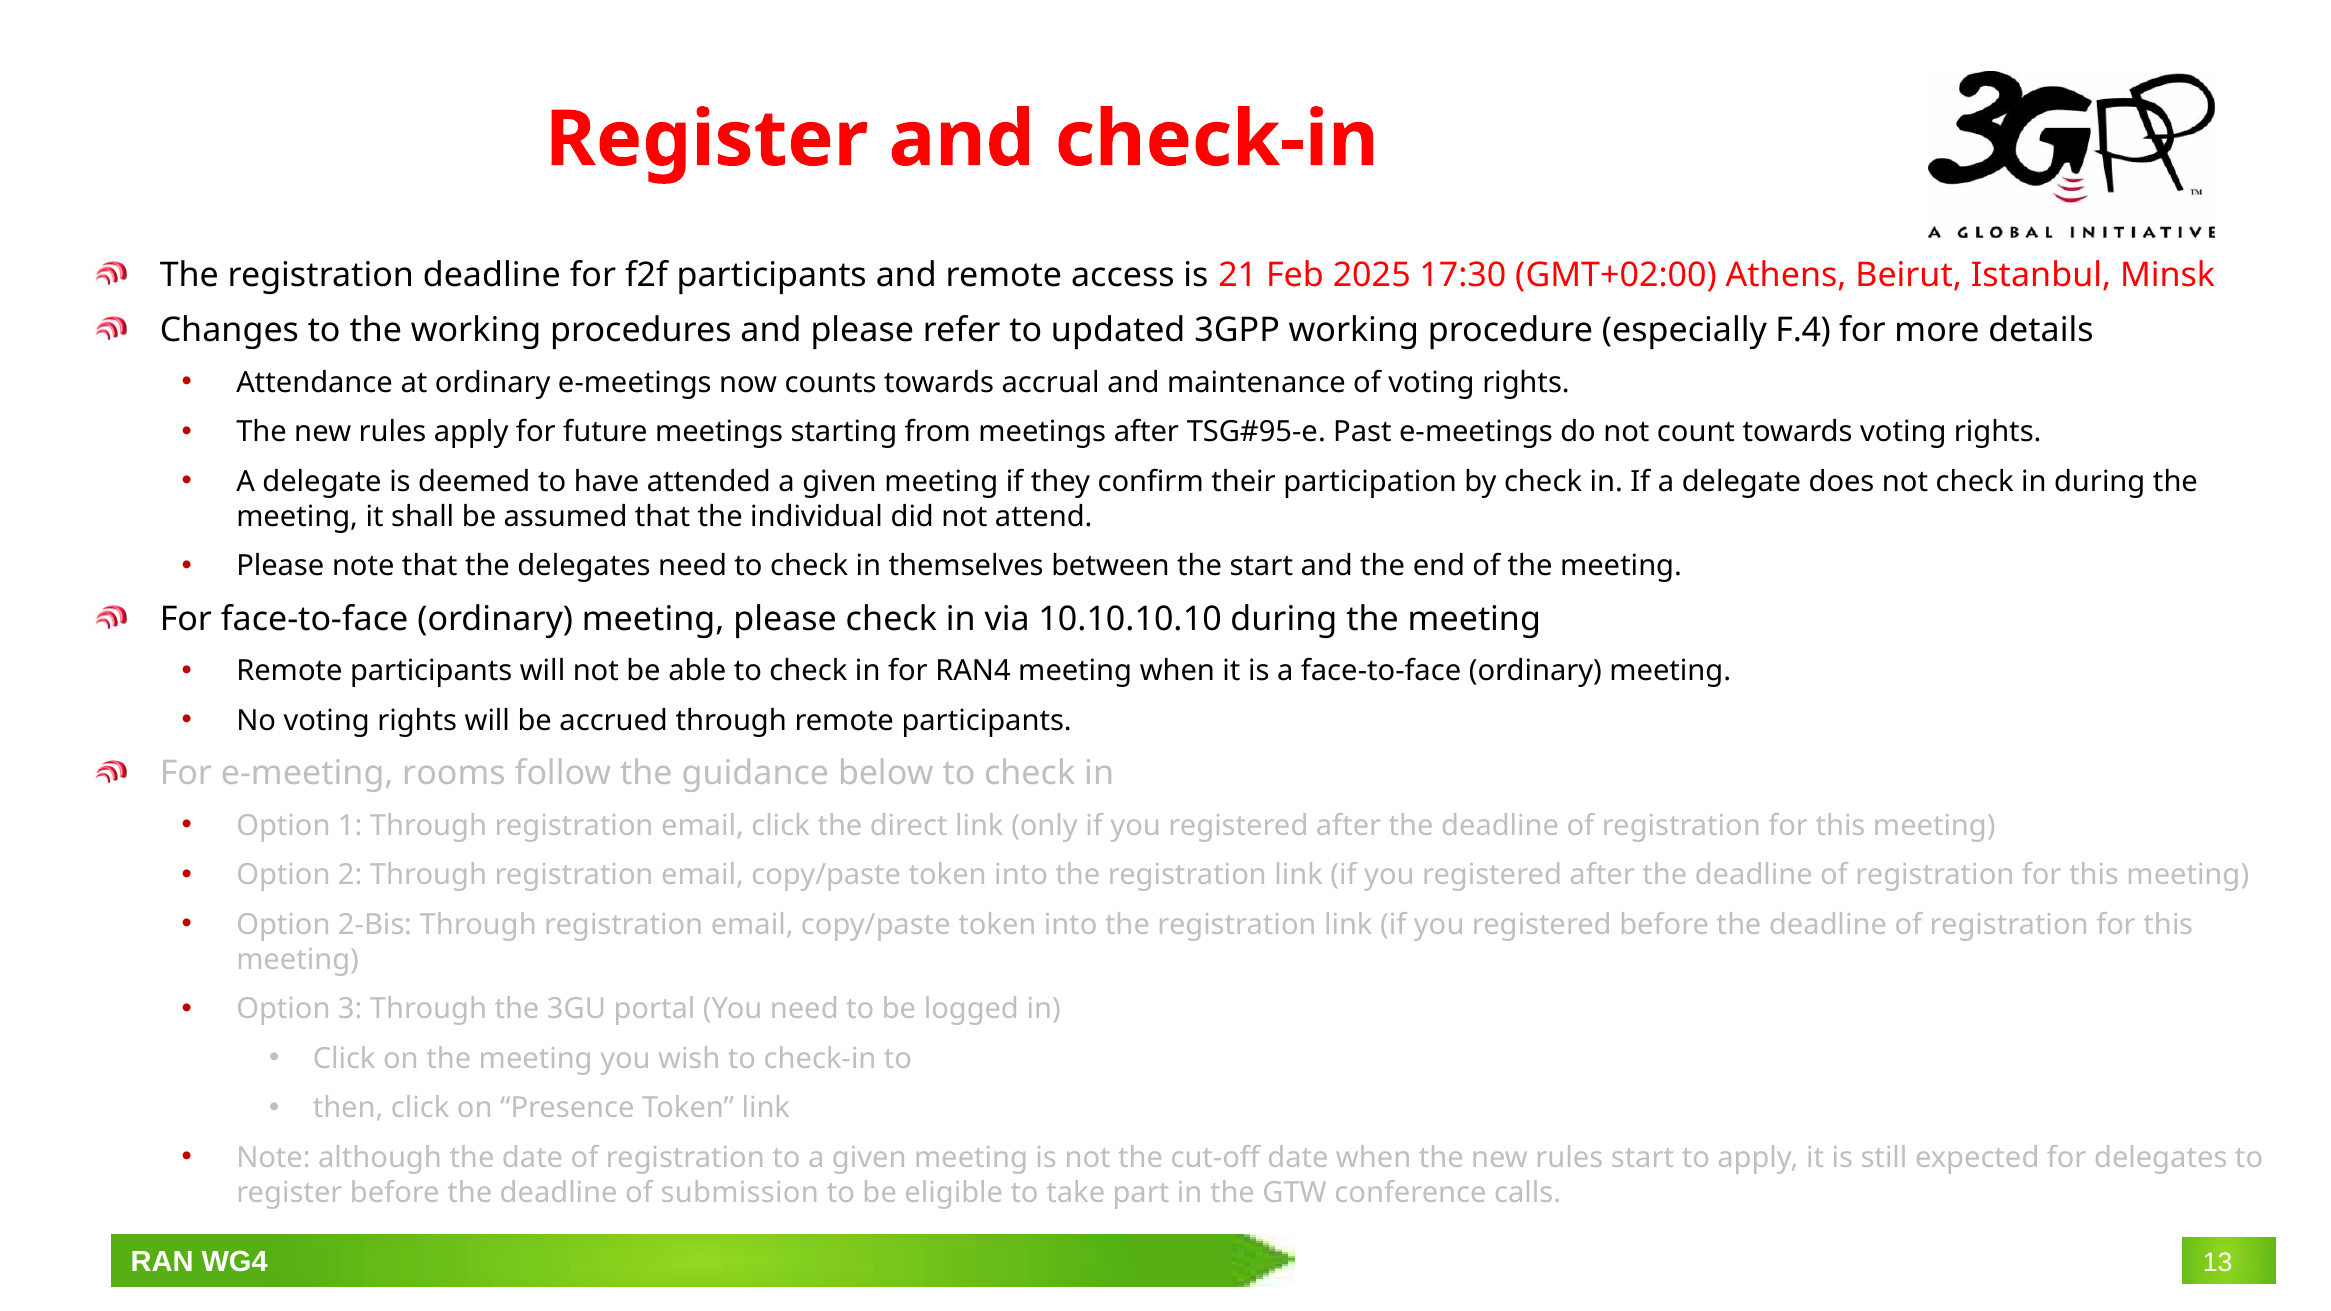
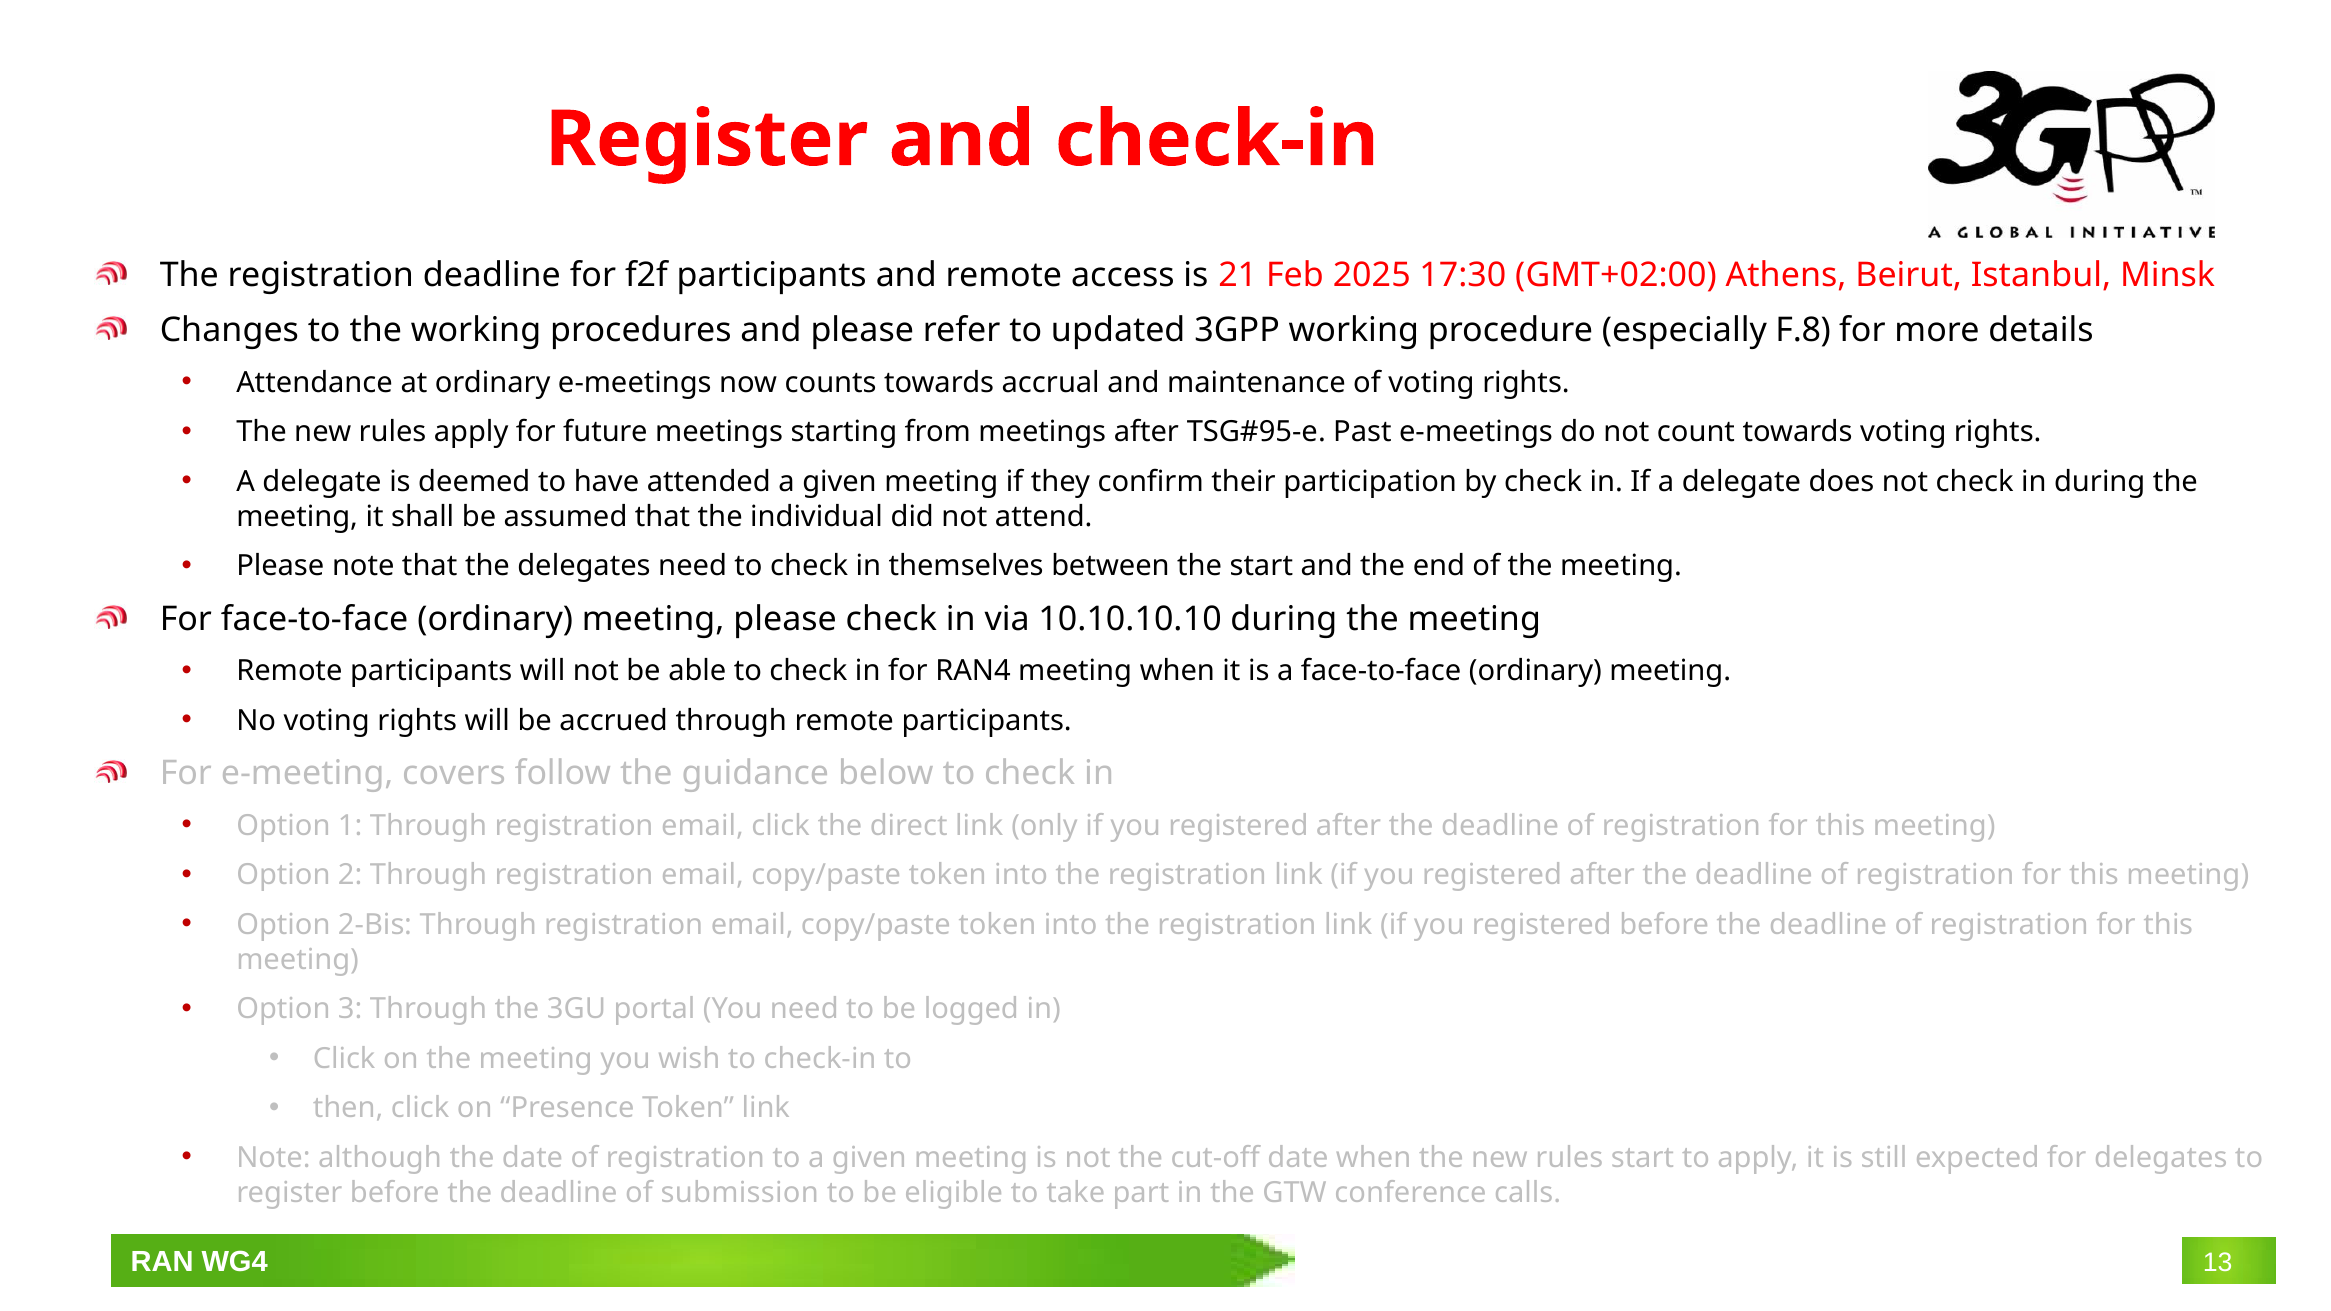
F.4: F.4 -> F.8 (1803, 330)
rooms: rooms -> covers (454, 773)
